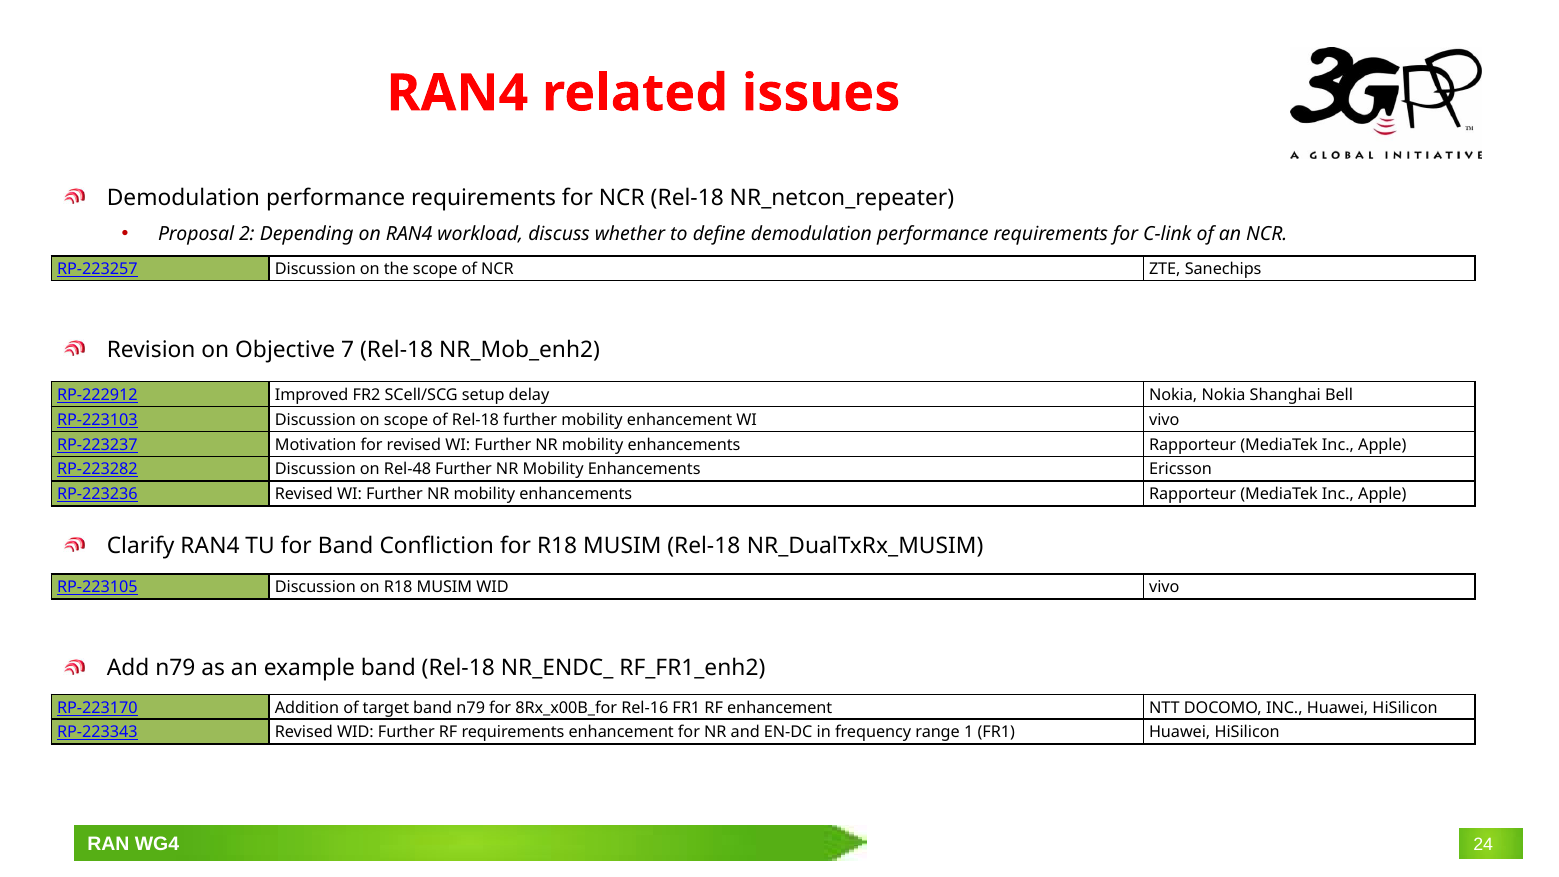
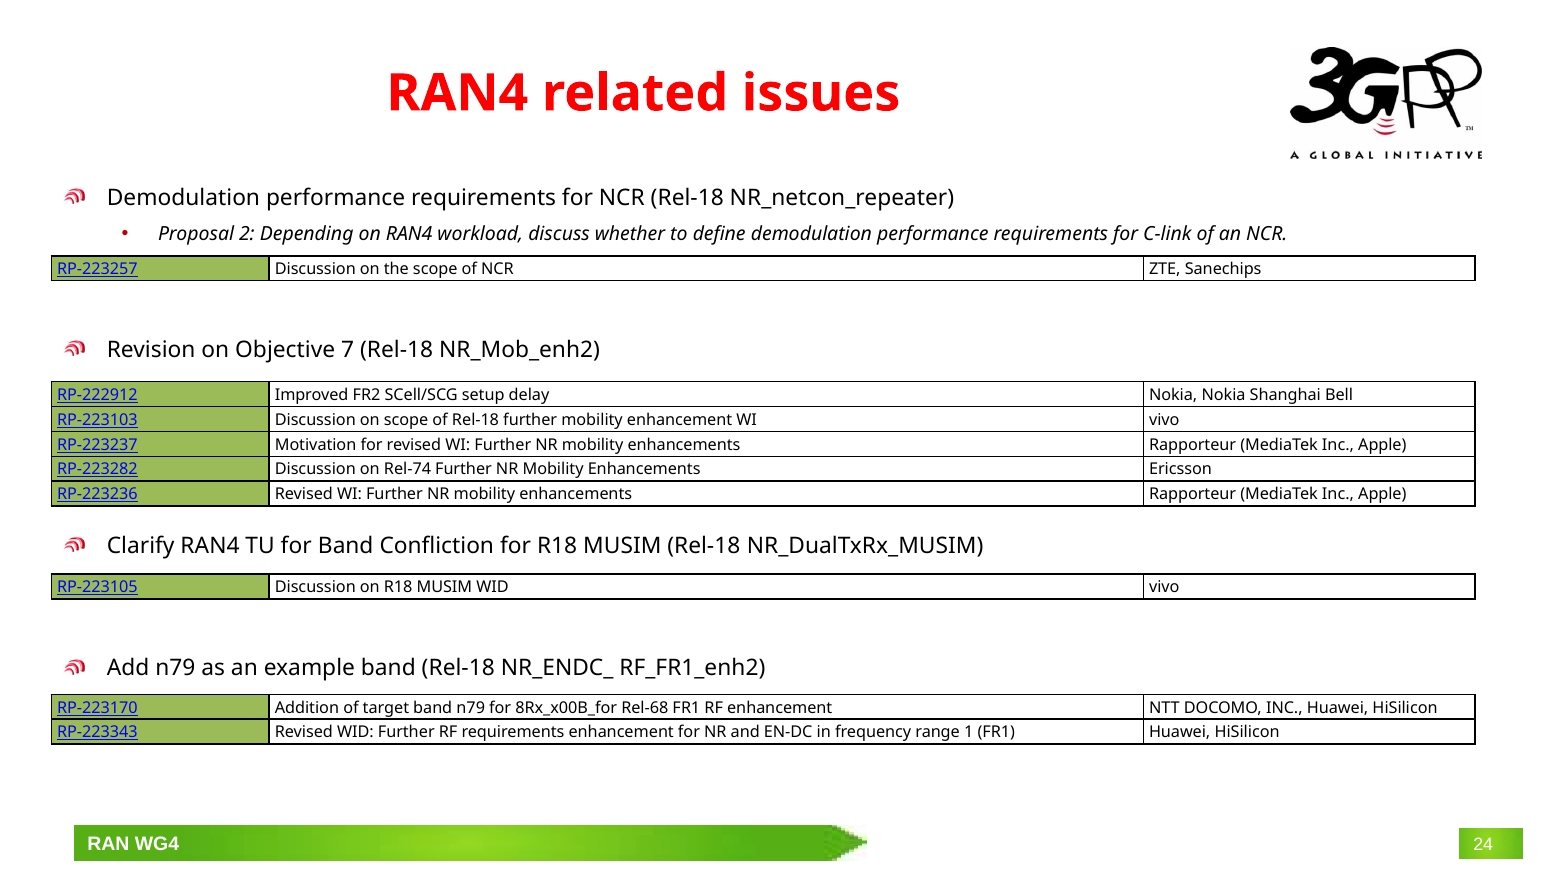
Rel-48: Rel-48 -> Rel-74 (408, 470)
Rel-16: Rel-16 -> Rel-68 (645, 708)
